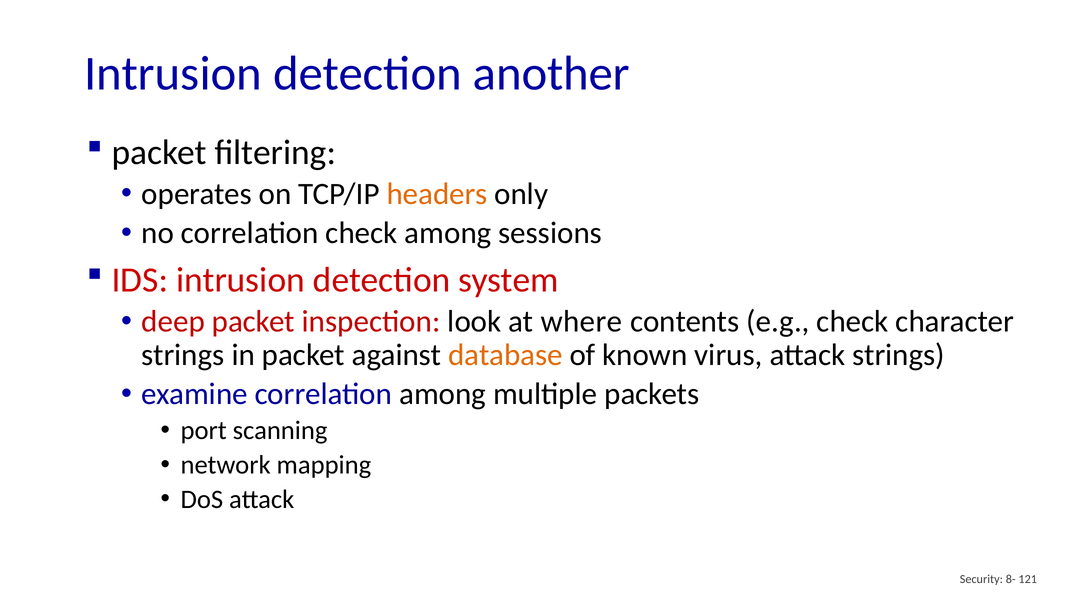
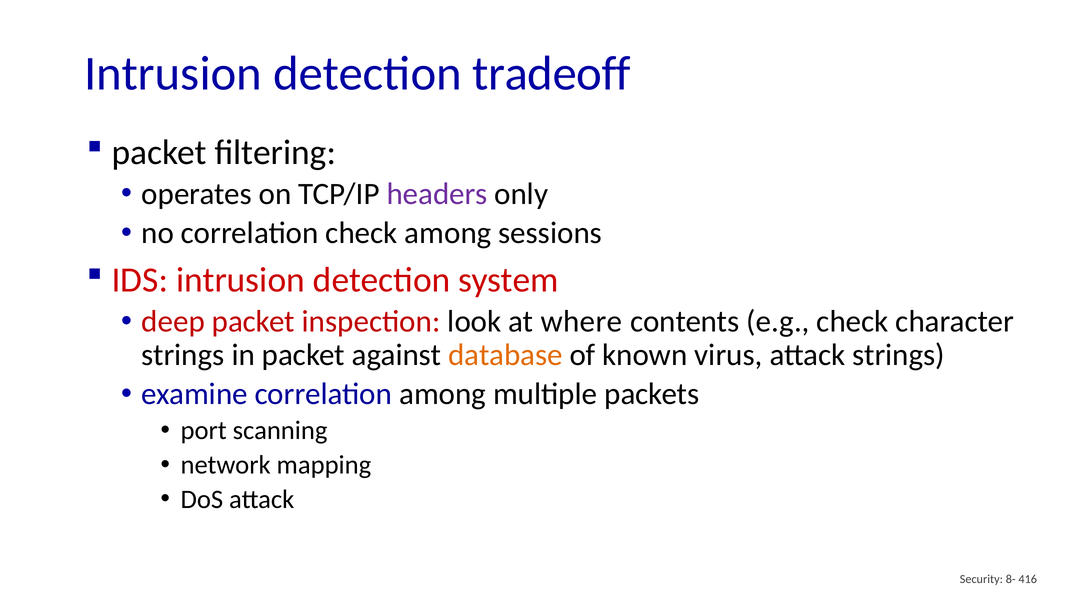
another: another -> tradeoff (552, 74)
headers colour: orange -> purple (437, 194)
121: 121 -> 416 (1028, 579)
